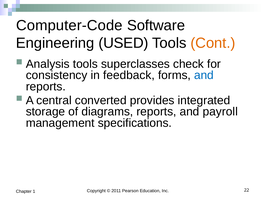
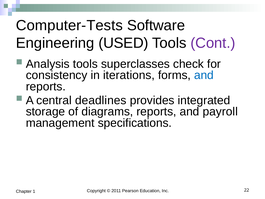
Computer-Code: Computer-Code -> Computer-Tests (69, 25)
Cont colour: orange -> purple (213, 43)
feedback: feedback -> iterations (129, 75)
converted: converted -> deadlines (101, 100)
